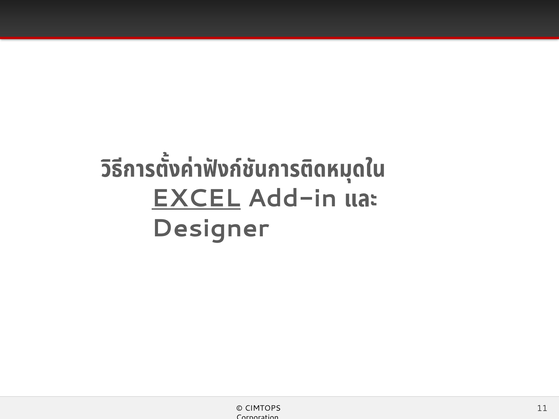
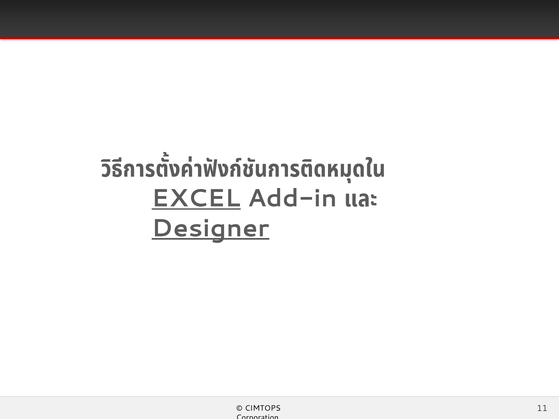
Designer underline: none -> present (210, 228)
